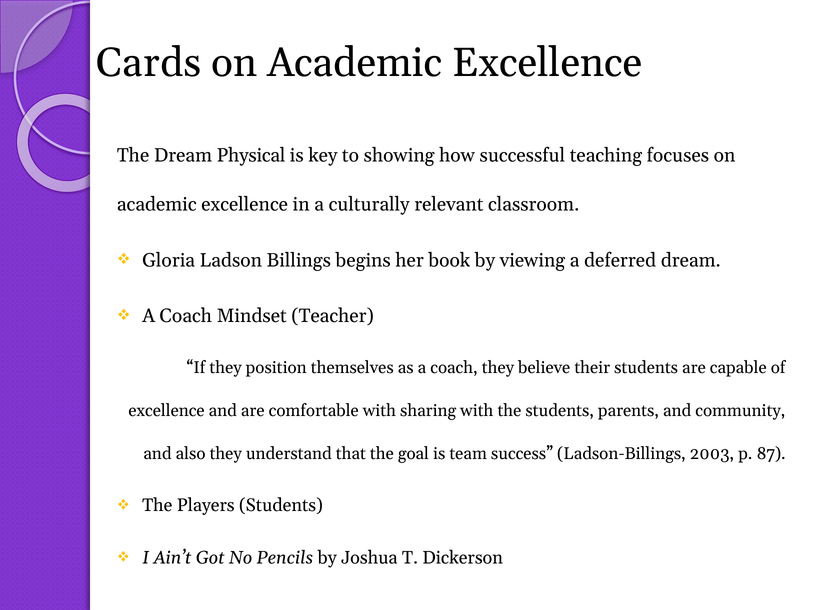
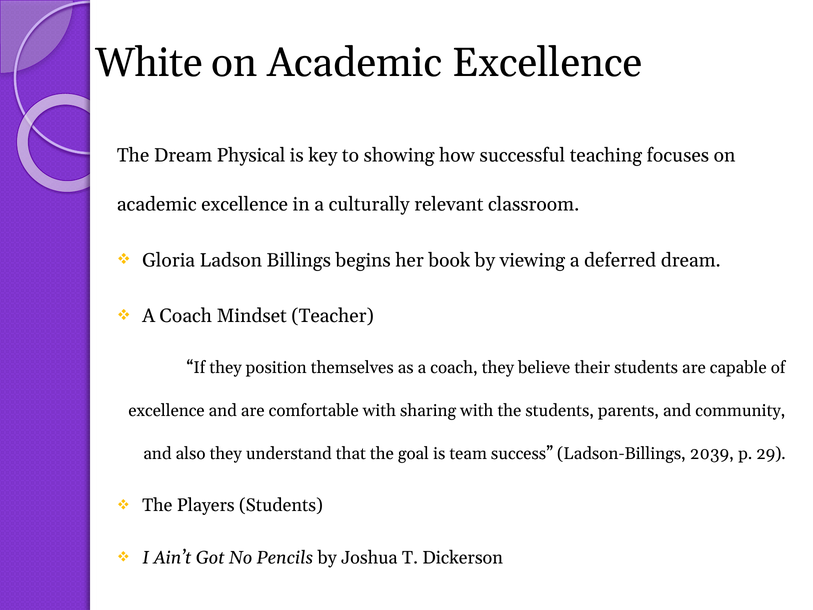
Cards: Cards -> White (149, 63)
2003: 2003 -> 2039 (712, 454)
87: 87 -> 29 (771, 454)
